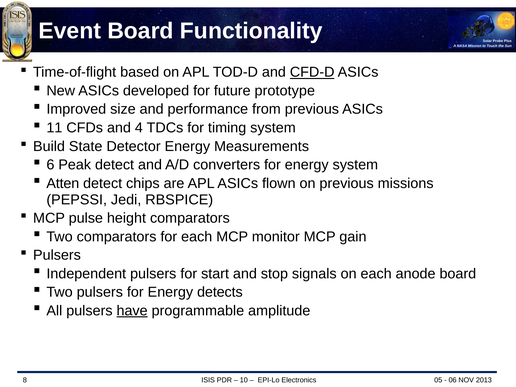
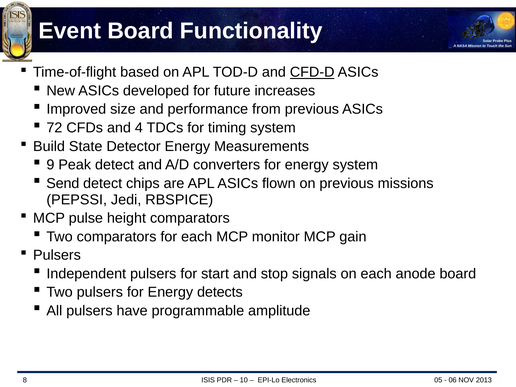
prototype: prototype -> increases (285, 91)
11: 11 -> 72 (54, 128)
6: 6 -> 9 (50, 165)
Atten: Atten -> Send (63, 183)
have underline: present -> none (132, 311)
